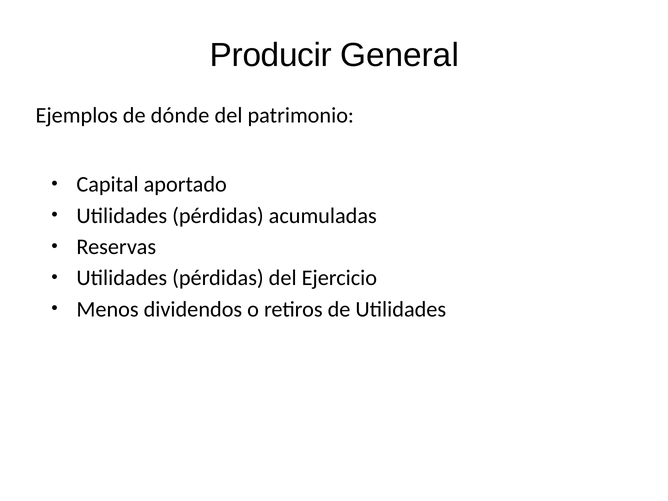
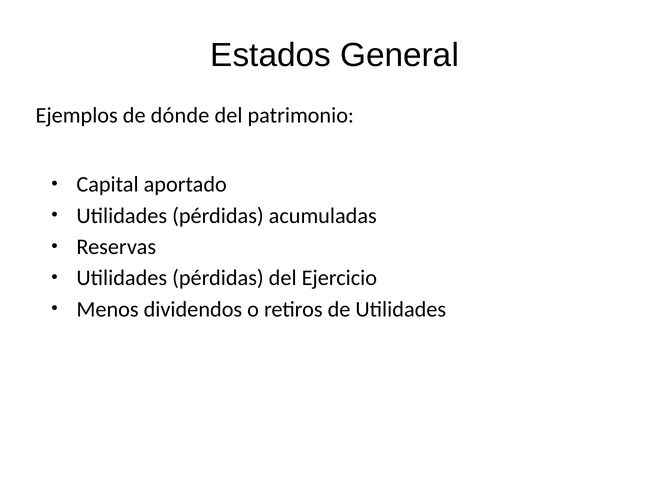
Producir: Producir -> Estados (271, 55)
